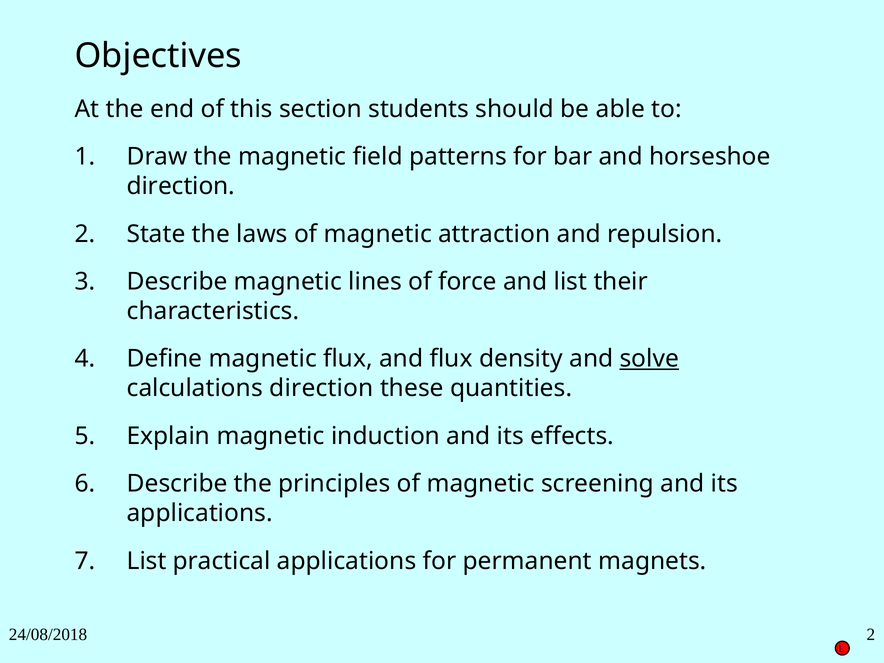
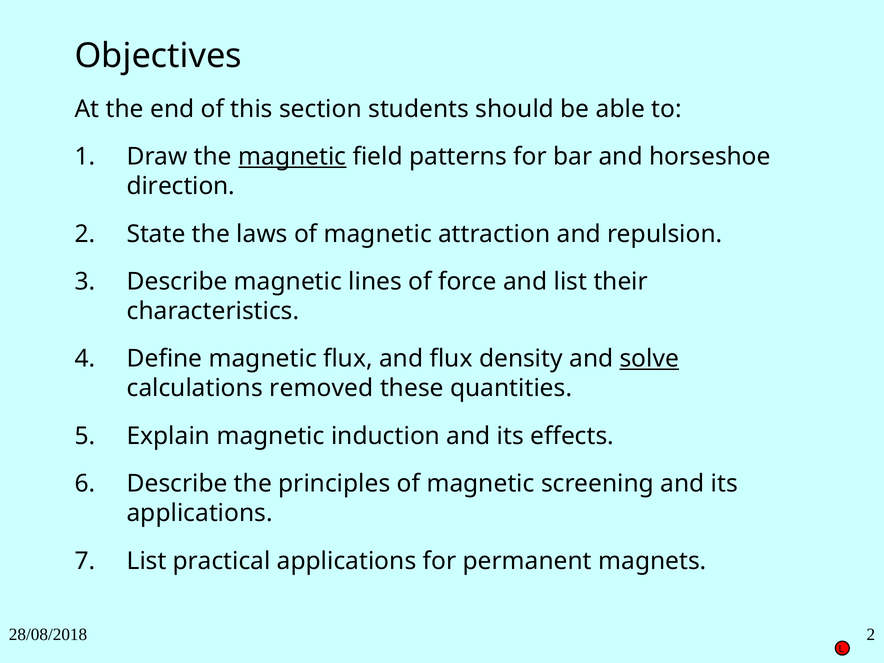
magnetic underline: none -> present (292, 157)
calculations direction: direction -> removed (321, 388)
24/08/2018: 24/08/2018 -> 28/08/2018 (48, 635)
